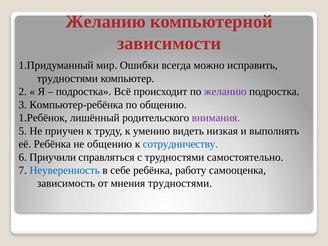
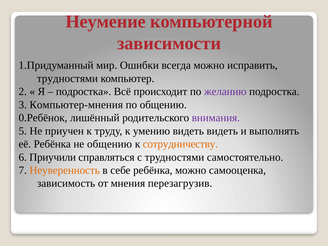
Желанию: Желанию -> Неумение (106, 22)
Компьютер-ребёнка: Компьютер-ребёнка -> Компьютер-мнения (76, 105)
1.Ребёнок: 1.Ребёнок -> 0.Ребёнок (43, 118)
видеть низкая: низкая -> видеть (222, 131)
сотрудничеству colour: blue -> orange (180, 144)
Неуверенность colour: blue -> orange (65, 170)
ребёнка работу: работу -> можно (191, 170)
мнения трудностями: трудностями -> перезагрузив (180, 183)
